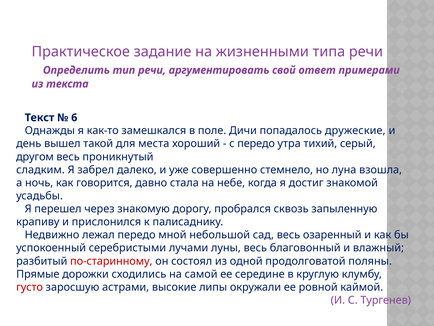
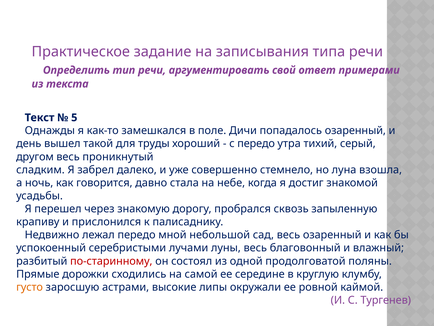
жизненными: жизненными -> записывания (262, 52)
6: 6 -> 5 (74, 117)
попадалось дружеские: дружеские -> озаренный (355, 130)
места: места -> труды (154, 144)
густо colour: red -> orange (30, 287)
